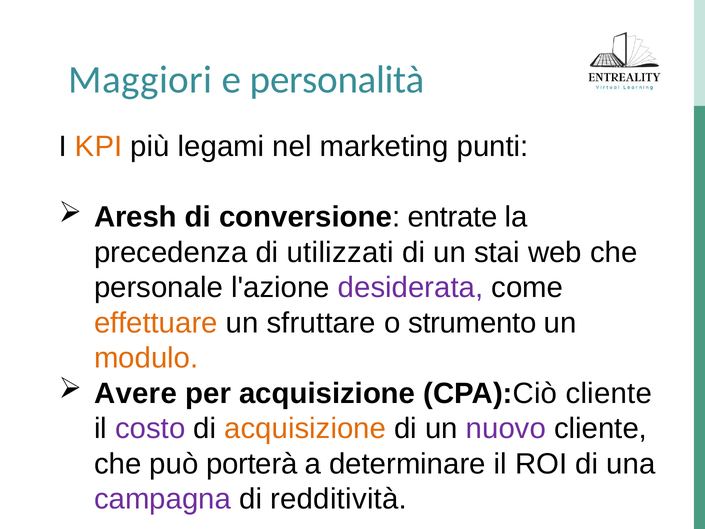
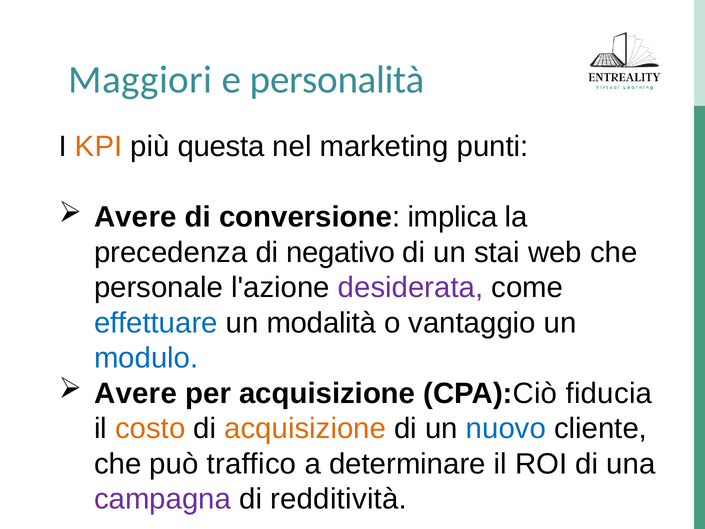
legami: legami -> questa (221, 146)
Aresh: Aresh -> Avere (135, 217)
entrate: entrate -> implica (453, 217)
utilizzati: utilizzati -> negativo (341, 252)
effettuare colour: orange -> blue (156, 323)
sfruttare: sfruttare -> modalità (321, 323)
strumento: strumento -> vantaggio (472, 323)
modulo colour: orange -> blue (146, 358)
CPA):Ciò cliente: cliente -> fiducia (609, 393)
costo colour: purple -> orange (150, 428)
nuovo colour: purple -> blue (506, 428)
porterà: porterà -> traffico (251, 464)
